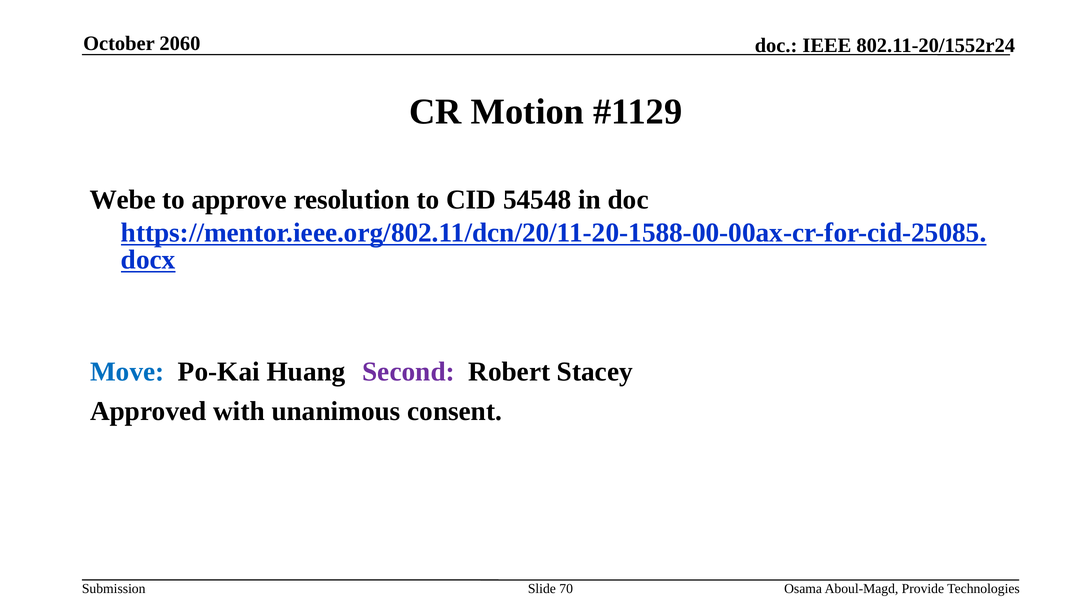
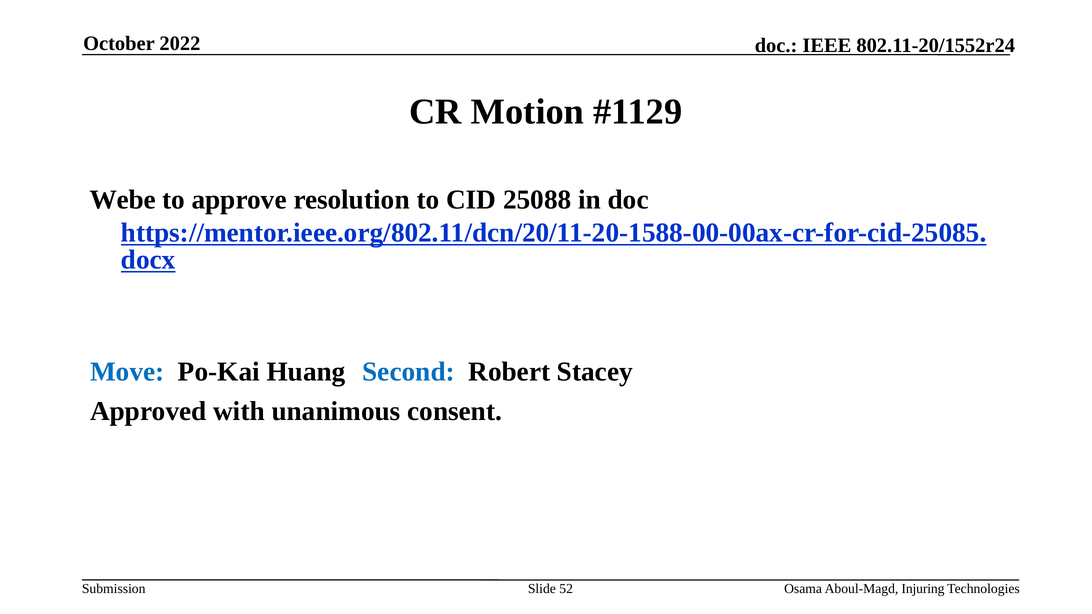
2060: 2060 -> 2022 (180, 43)
54548: 54548 -> 25088 (537, 200)
Second colour: purple -> blue (409, 372)
70: 70 -> 52 (566, 589)
Provide: Provide -> Injuring (923, 589)
